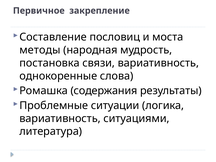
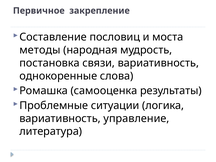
содержания: содержания -> самооценка (104, 91)
ситуациями: ситуациями -> управление (136, 118)
